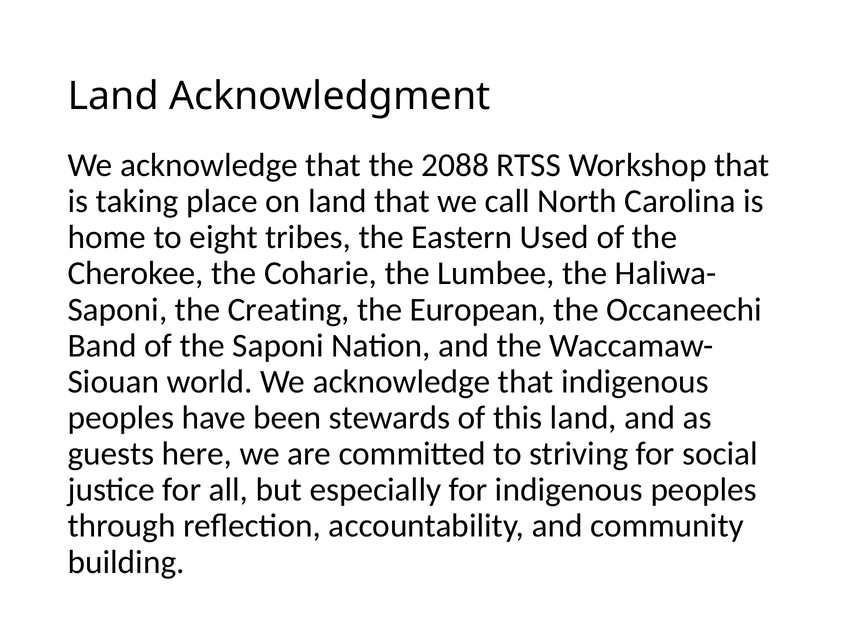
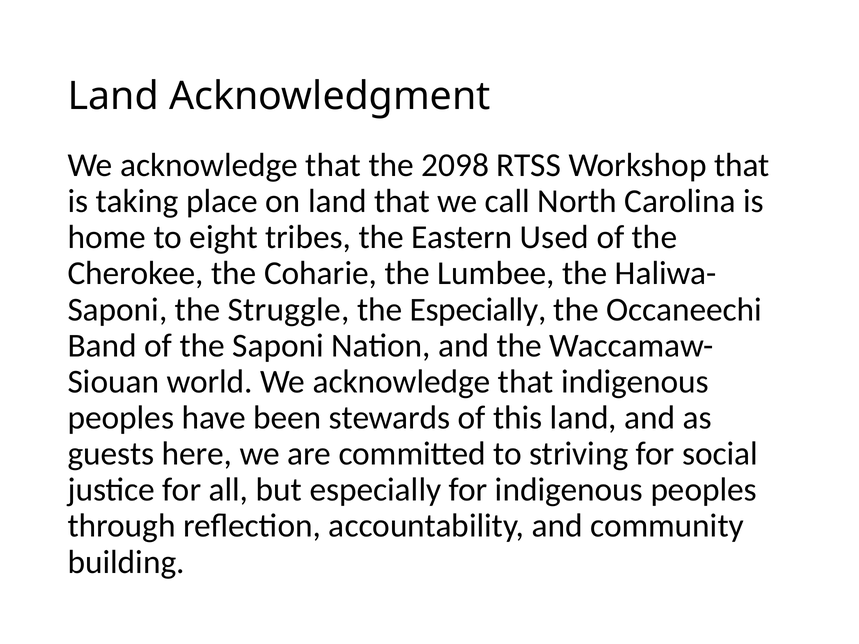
2088: 2088 -> 2098 (455, 165)
Creating: Creating -> Struggle (289, 310)
the European: European -> Especially (478, 310)
